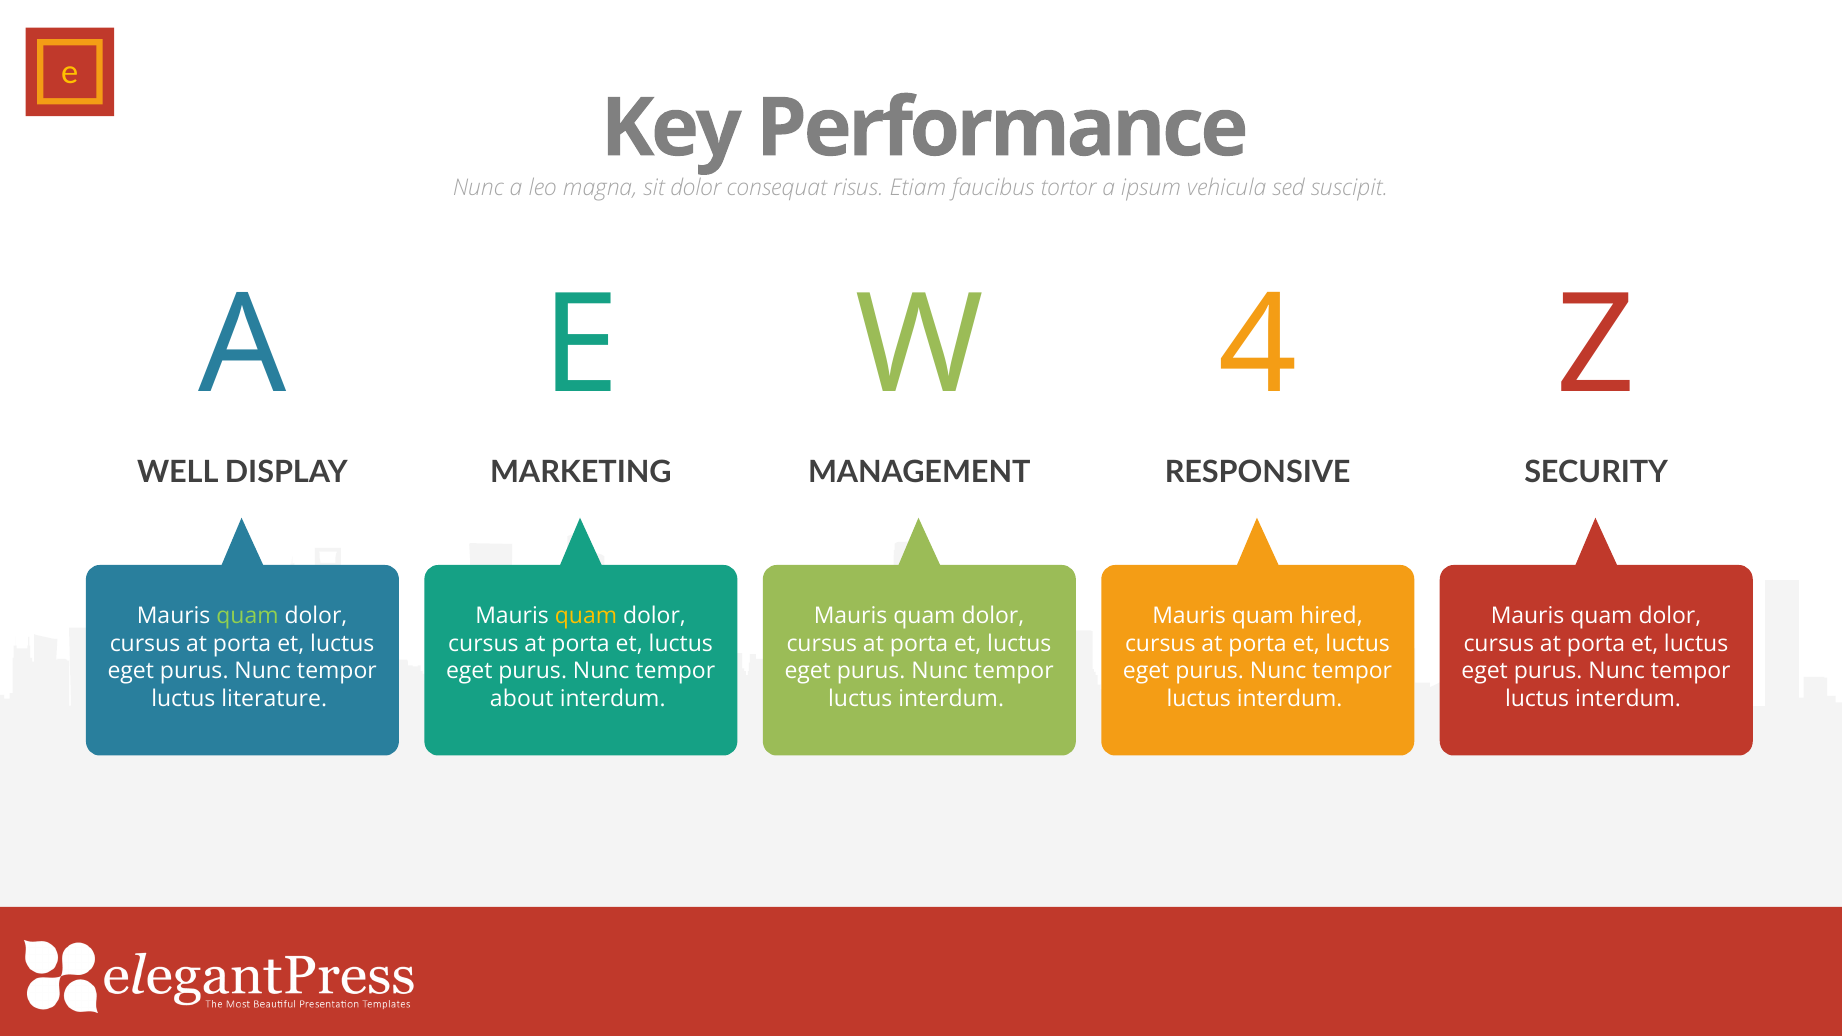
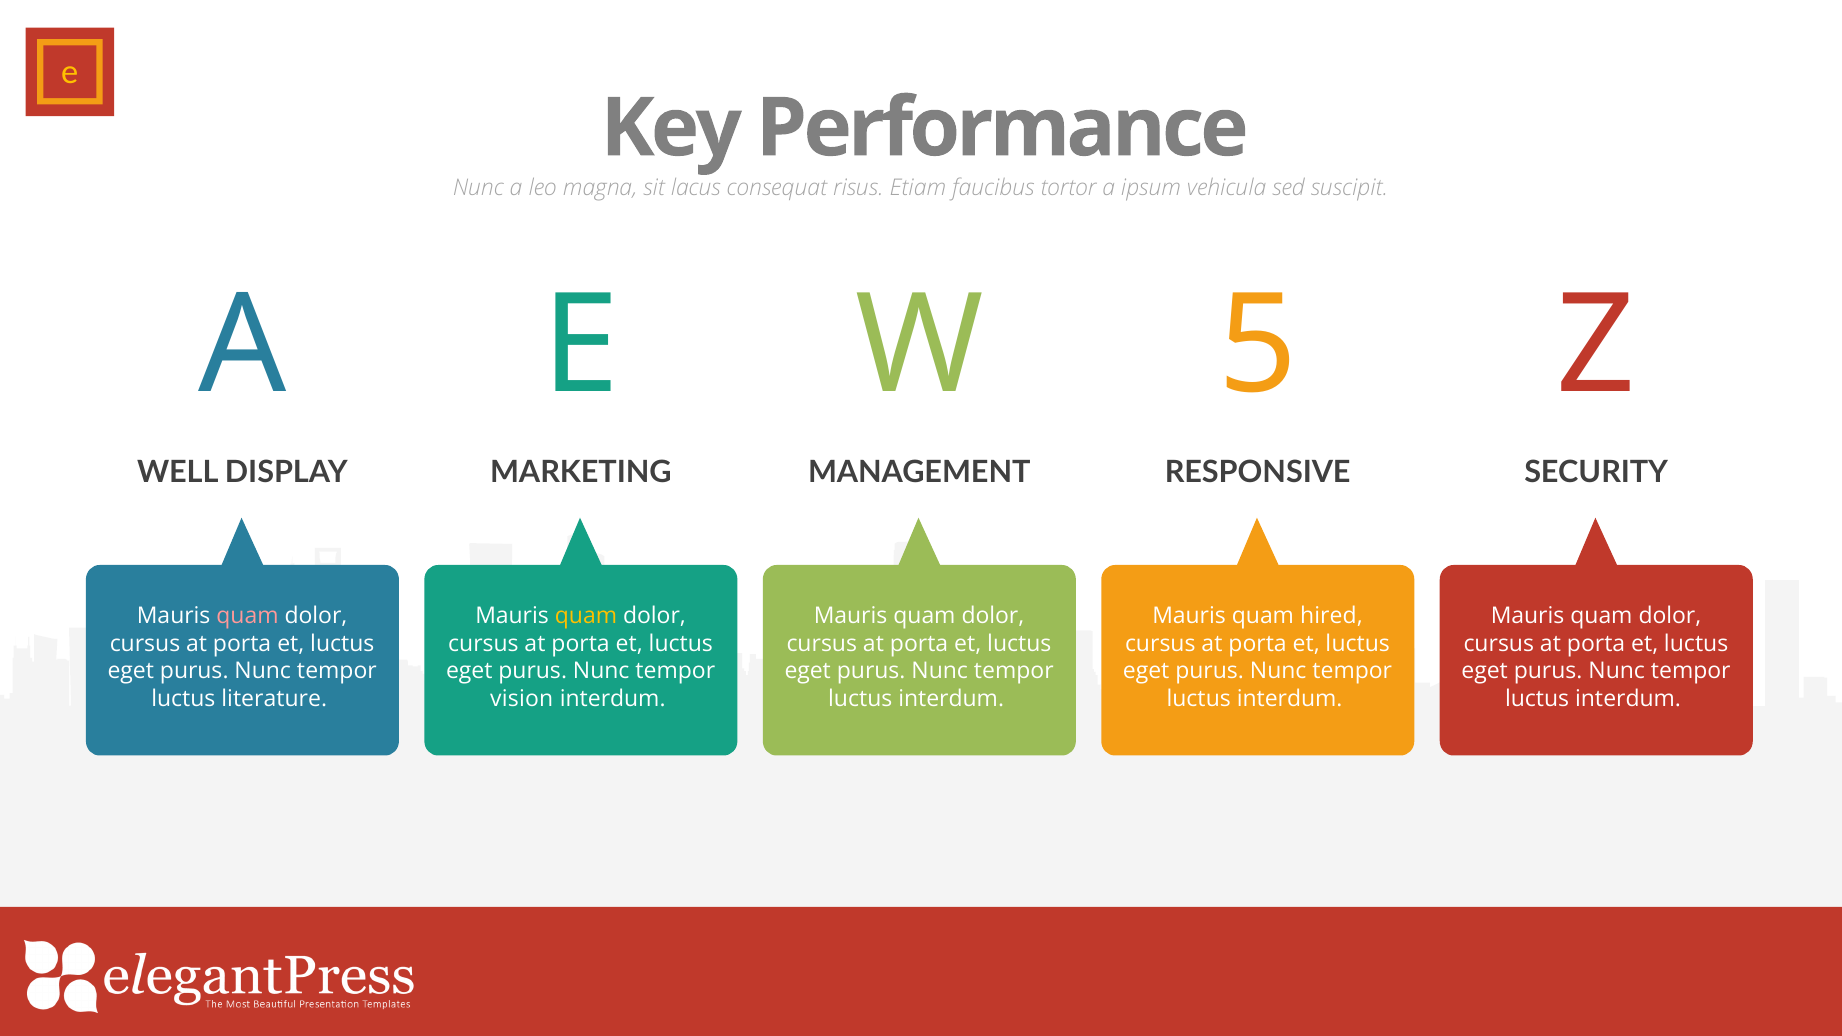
sit dolor: dolor -> lacus (696, 188)
4: 4 -> 5 (1258, 346)
quam colour: light green -> pink (248, 616)
about: about -> vision (522, 699)
